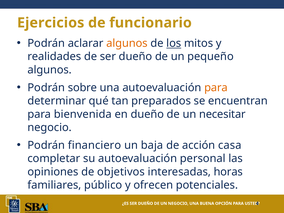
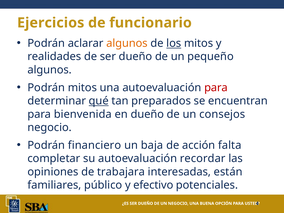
Podrán sobre: sobre -> mitos (82, 88)
para colour: orange -> red (216, 88)
qué underline: none -> present (99, 101)
necesitar: necesitar -> consejos (222, 114)
casa: casa -> falta (230, 145)
personal: personal -> recordar (203, 159)
objetivos: objetivos -> trabajara (121, 172)
horas: horas -> están (228, 172)
ofrecen: ofrecen -> efectivo (153, 185)
